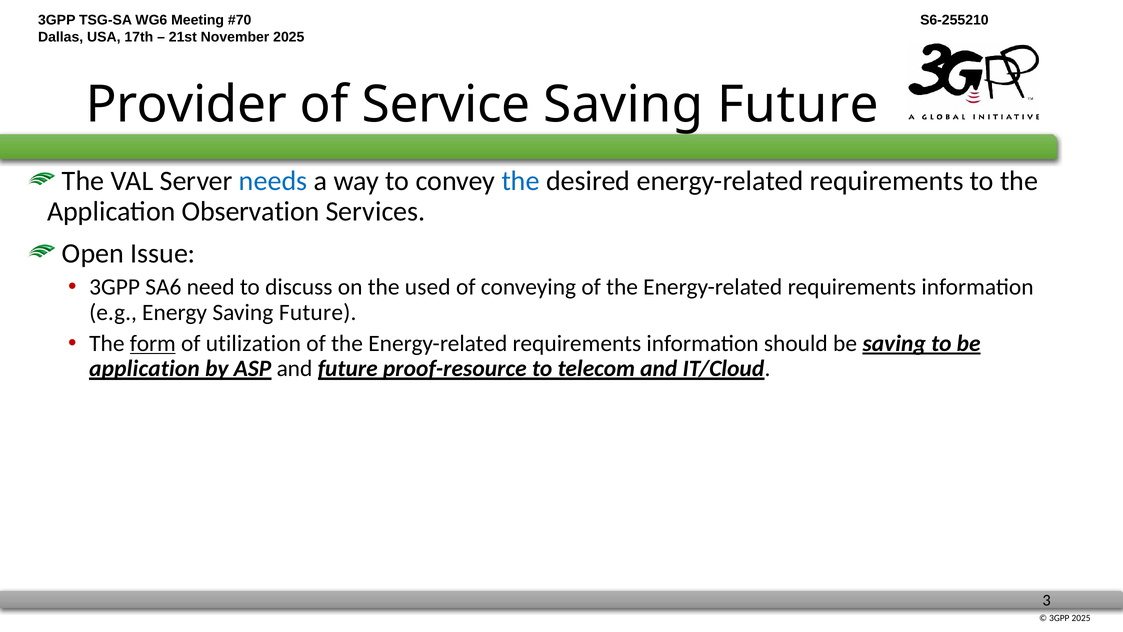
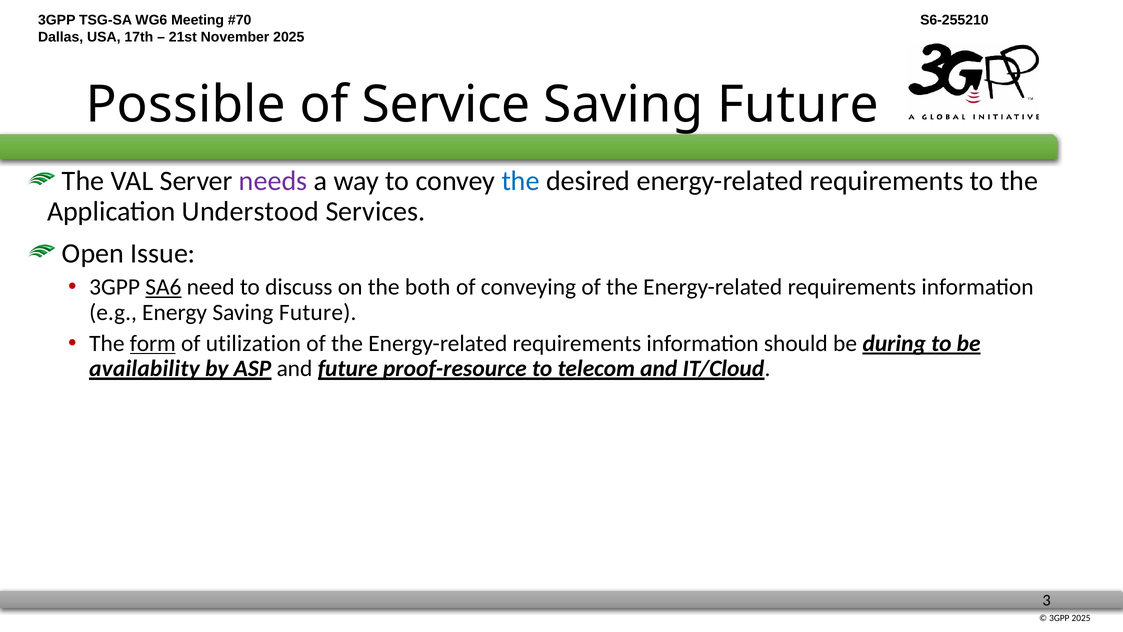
Provider: Provider -> Possible (186, 105)
needs colour: blue -> purple (273, 181)
Observation: Observation -> Understood (251, 211)
SA6 underline: none -> present (163, 287)
used: used -> both (428, 287)
be saving: saving -> during (894, 343)
application: application -> availability (144, 368)
